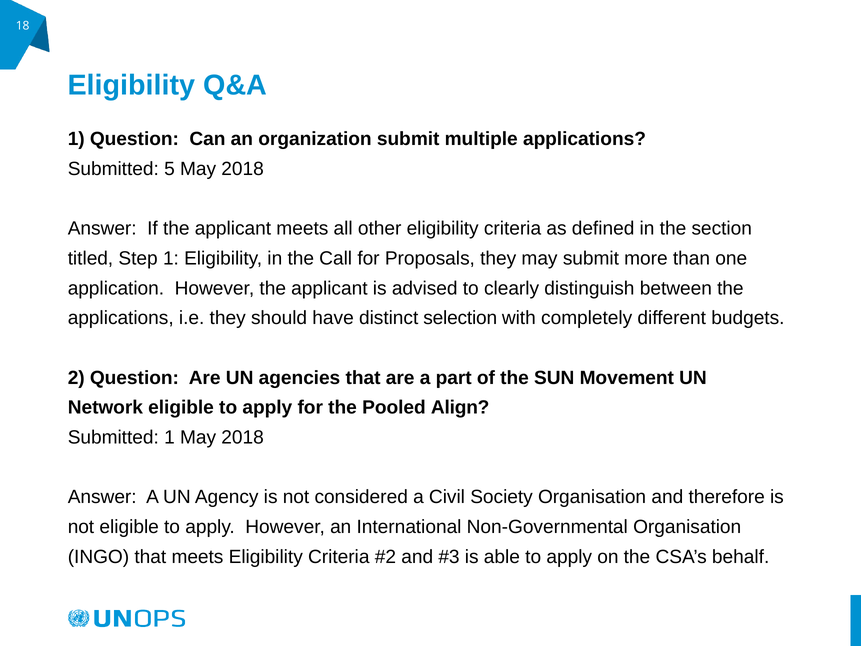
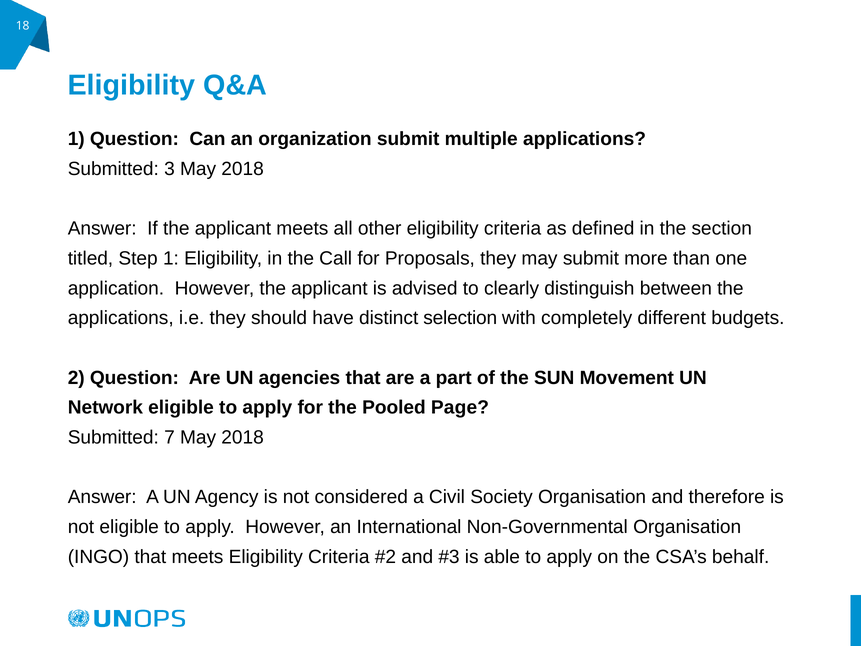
5: 5 -> 3 (169, 169)
Align: Align -> Page (460, 407)
Submitted 1: 1 -> 7 (169, 437)
